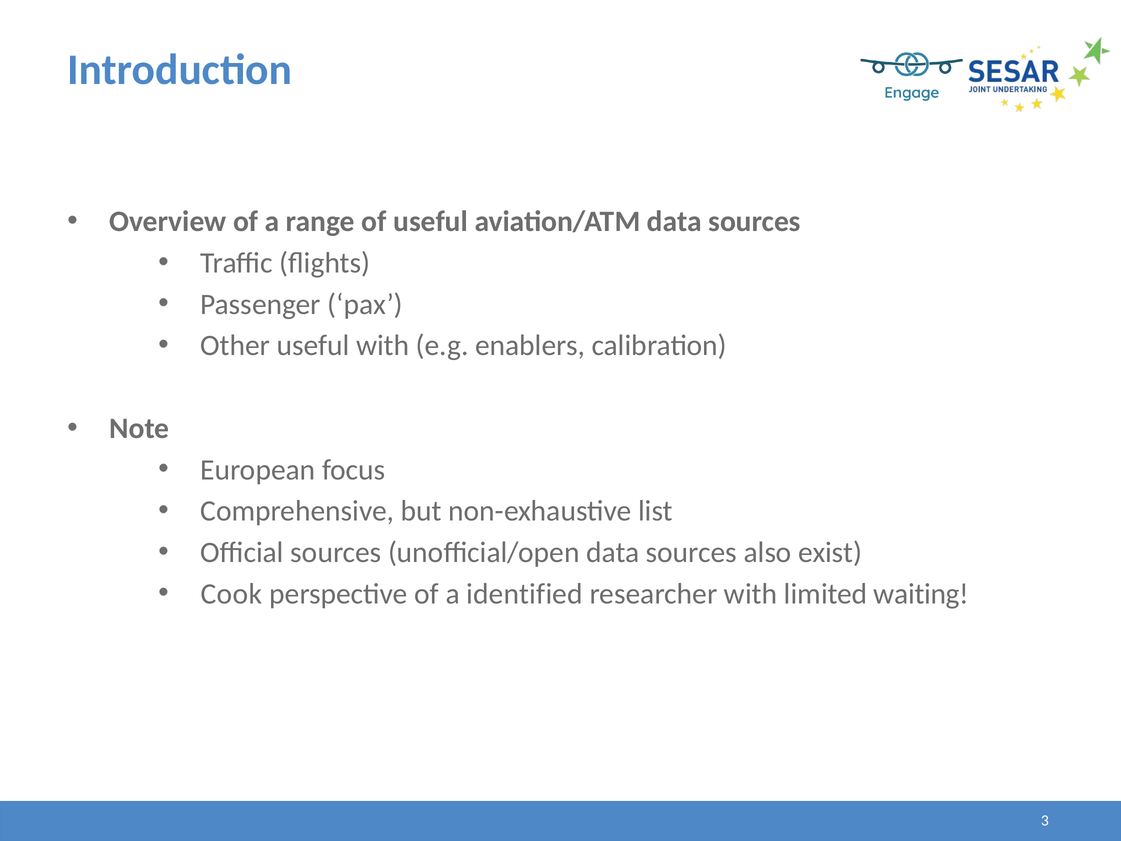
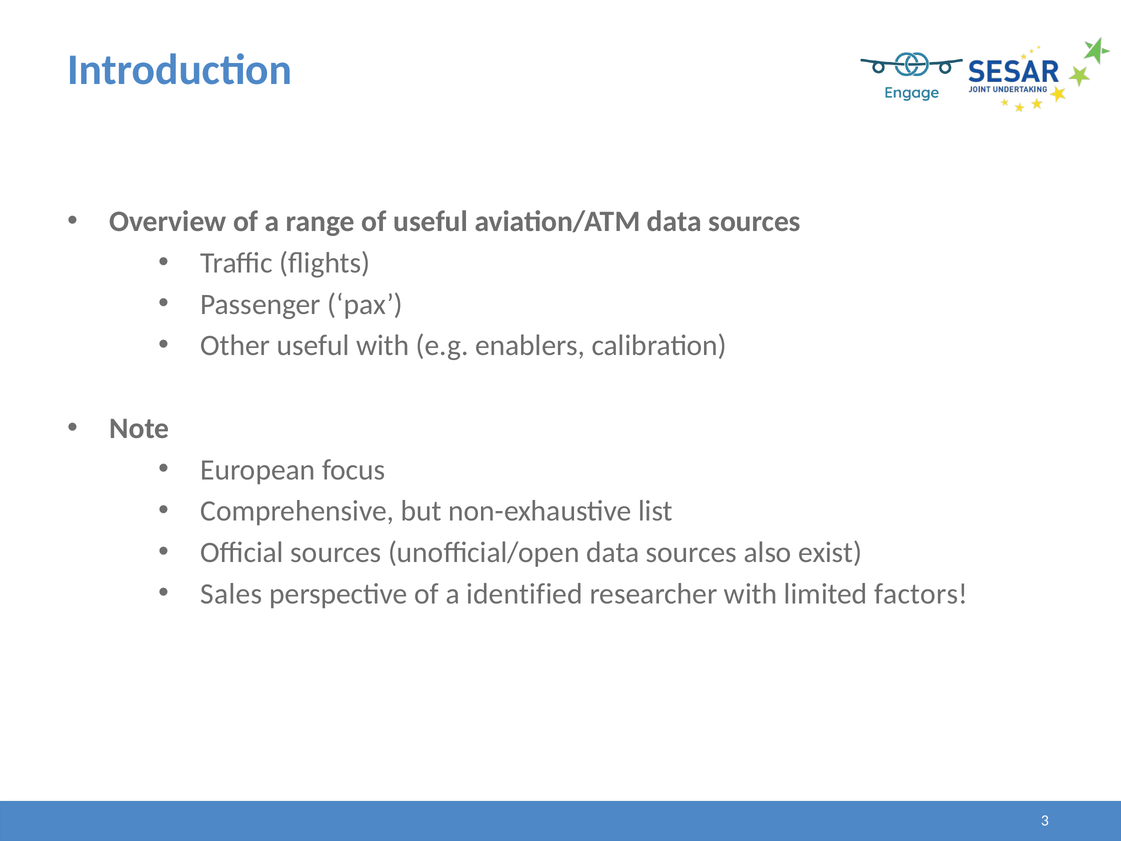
Cook: Cook -> Sales (231, 594)
waiting: waiting -> factors (921, 594)
